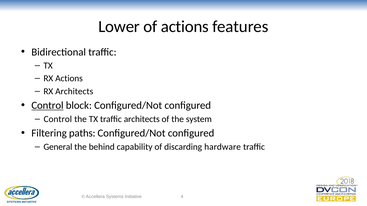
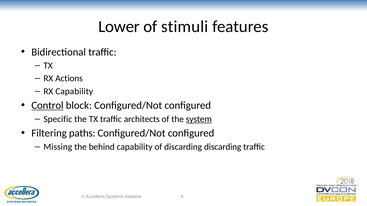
of actions: actions -> stimuli (185, 27)
RX Architects: Architects -> Capability (74, 91)
Control: Control -> Specific (58, 119)
system underline: none -> present (199, 119)
General: General -> Missing (58, 147)
discarding hardware: hardware -> discarding (223, 147)
